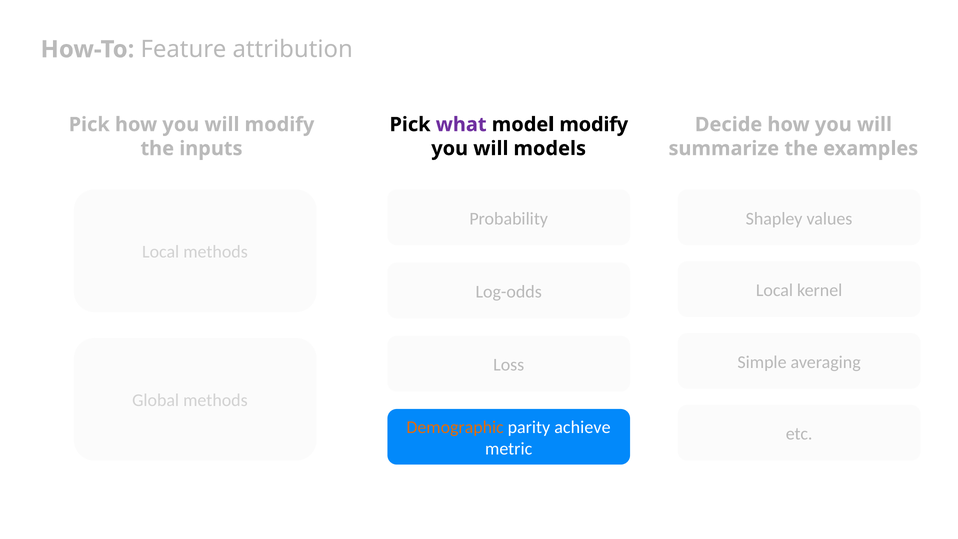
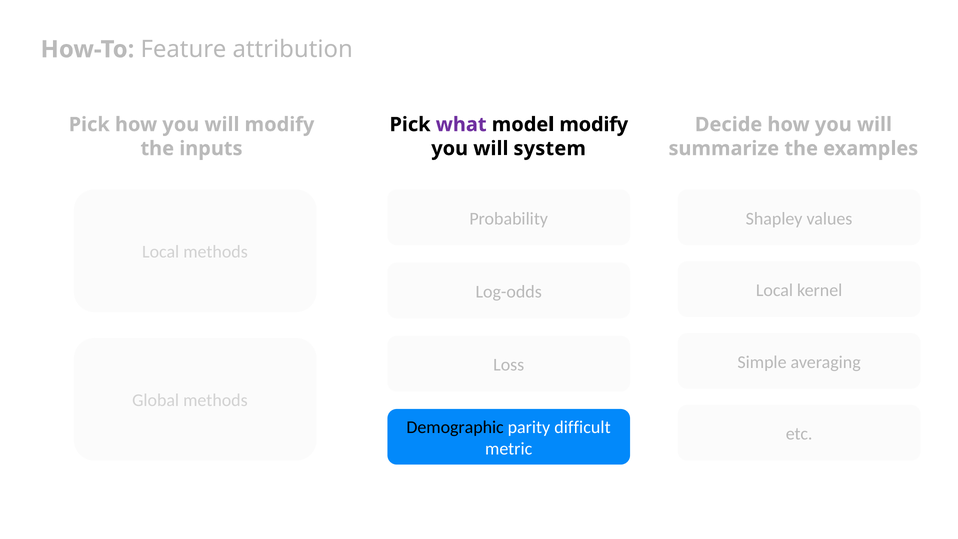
models: models -> system (550, 149)
Demographic colour: orange -> black (455, 427)
achieve: achieve -> difficult (582, 427)
